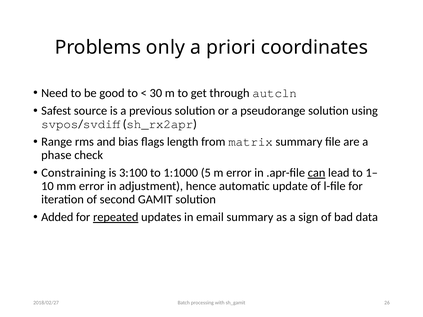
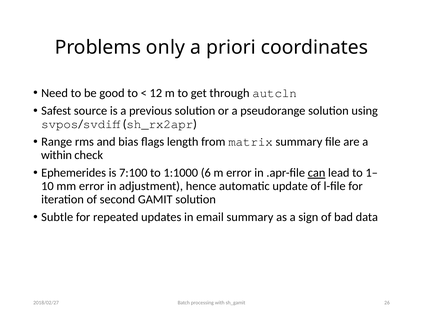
30: 30 -> 12 (156, 93)
phase: phase -> within (56, 155)
Constraining: Constraining -> Ephemerides (74, 173)
3:100: 3:100 -> 7:100 (133, 173)
5: 5 -> 6 (206, 173)
Added: Added -> Subtle (57, 217)
repeated underline: present -> none (116, 217)
